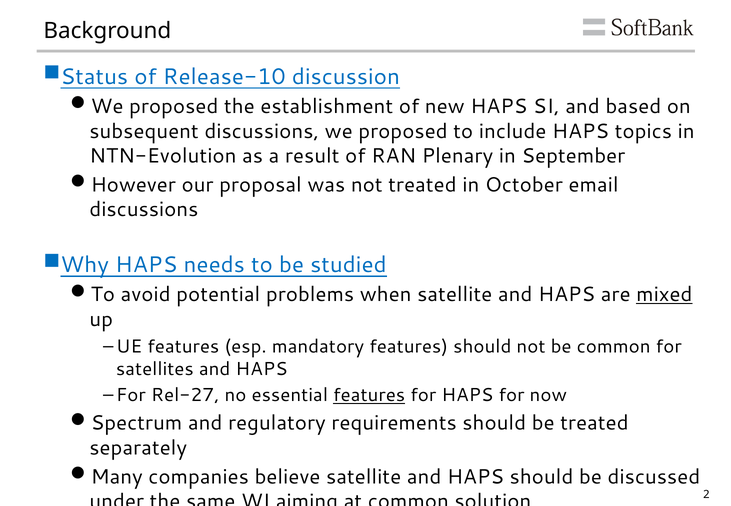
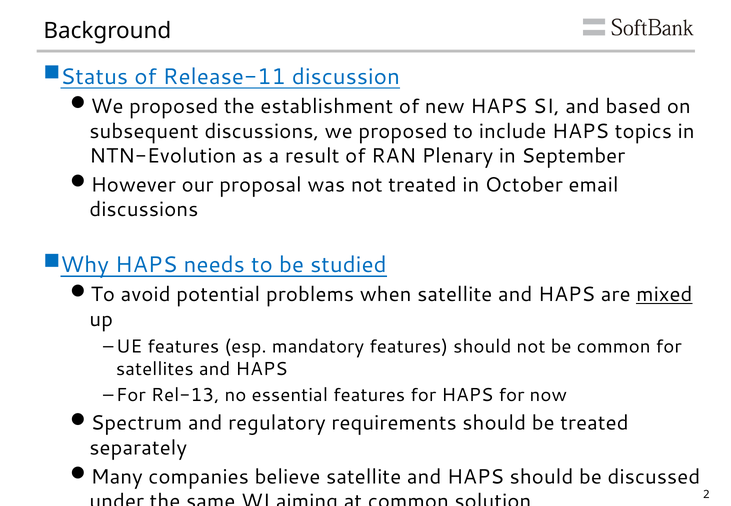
Release-10: Release-10 -> Release-11 (224, 77)
Rel-27: Rel-27 -> Rel-13 (185, 395)
features underline: present -> none (369, 395)
